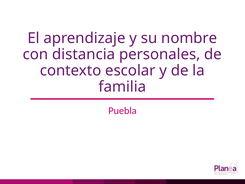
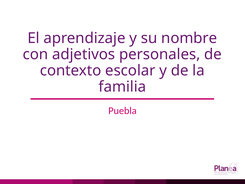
distancia: distancia -> adjetivos (84, 54)
